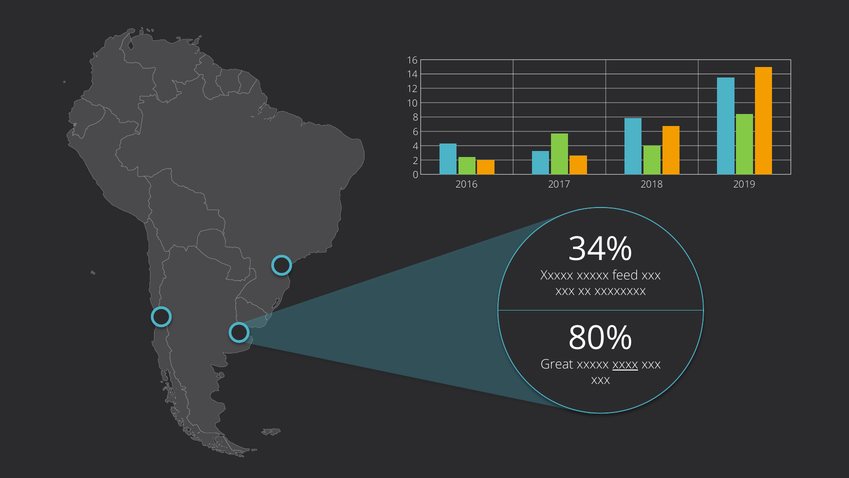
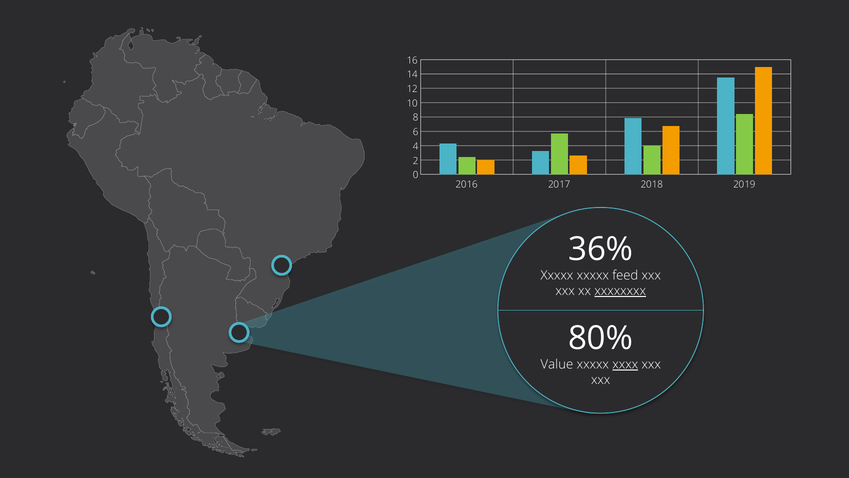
34%: 34% -> 36% (601, 249)
xxxxxxxx underline: none -> present (620, 291)
Great: Great -> Value (557, 364)
